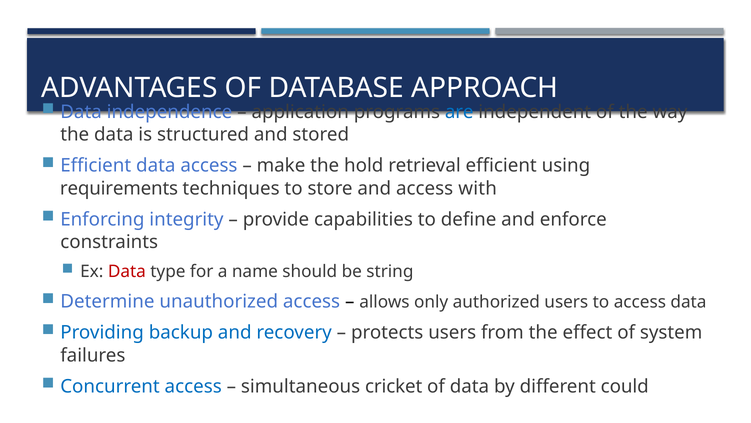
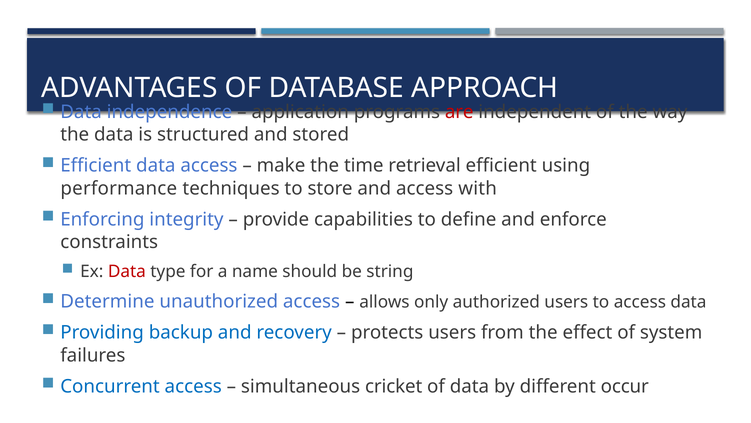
are colour: blue -> red (459, 112)
hold: hold -> time (364, 166)
requirements: requirements -> performance (119, 188)
could: could -> occur (625, 386)
